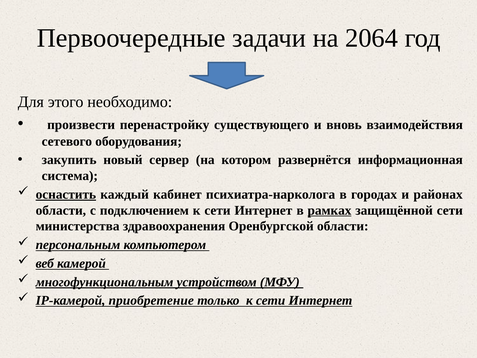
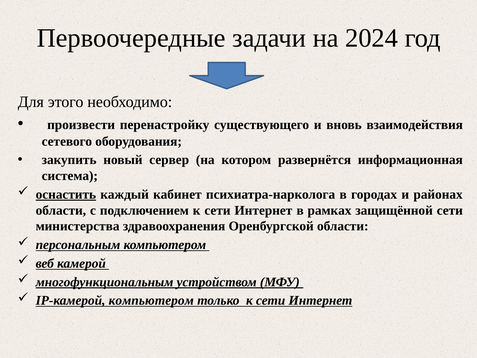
2064: 2064 -> 2024 (372, 38)
рамках underline: present -> none (329, 210)
IP-камерой приобретение: приобретение -> компьютером (151, 300)
